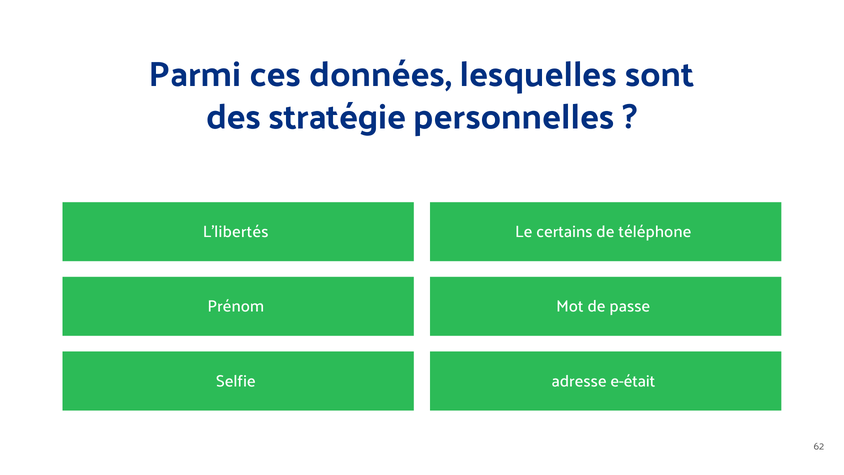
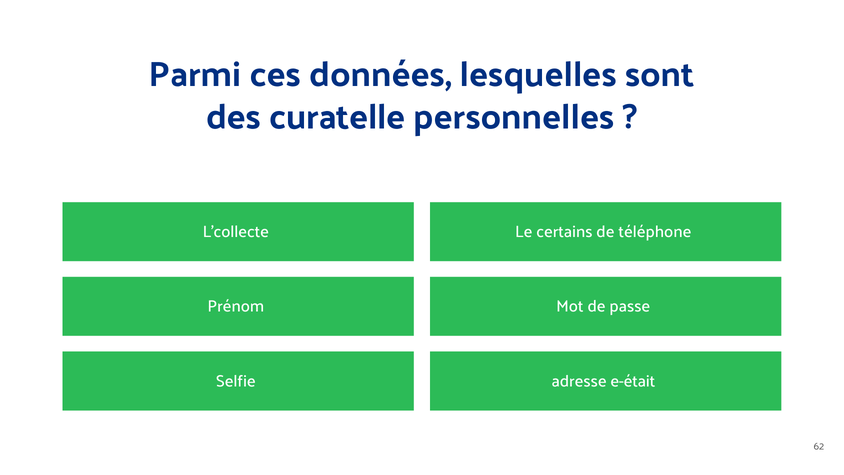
stratégie: stratégie -> curatelle (337, 117)
L’libertés: L’libertés -> L’collecte (236, 232)
